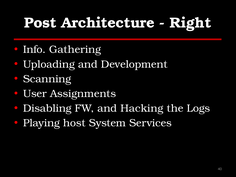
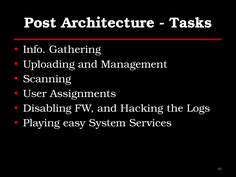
Right: Right -> Tasks (191, 23)
Development: Development -> Management (134, 64)
host: host -> easy (74, 123)
